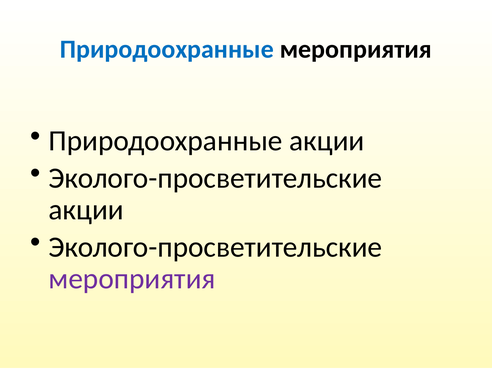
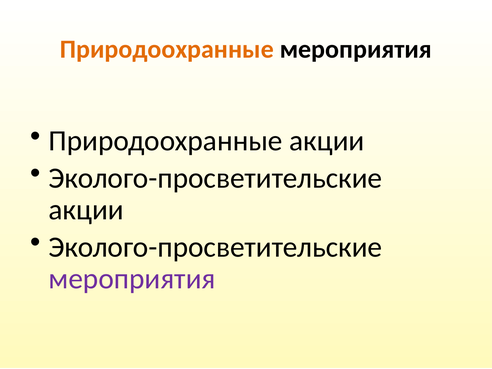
Природоохранные colour: blue -> orange (167, 49)
